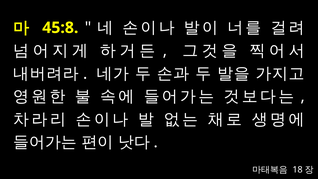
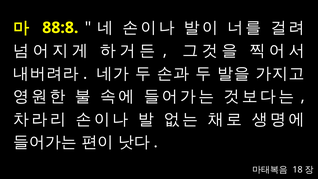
45:8: 45:8 -> 88:8 (60, 28)
